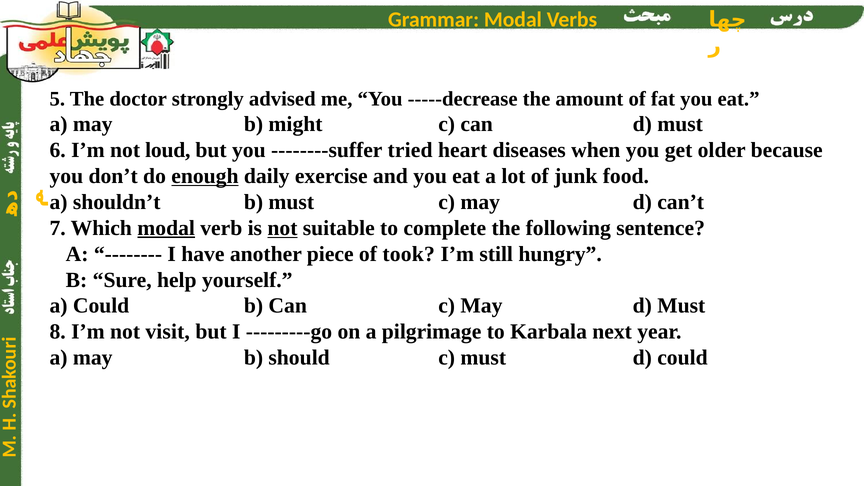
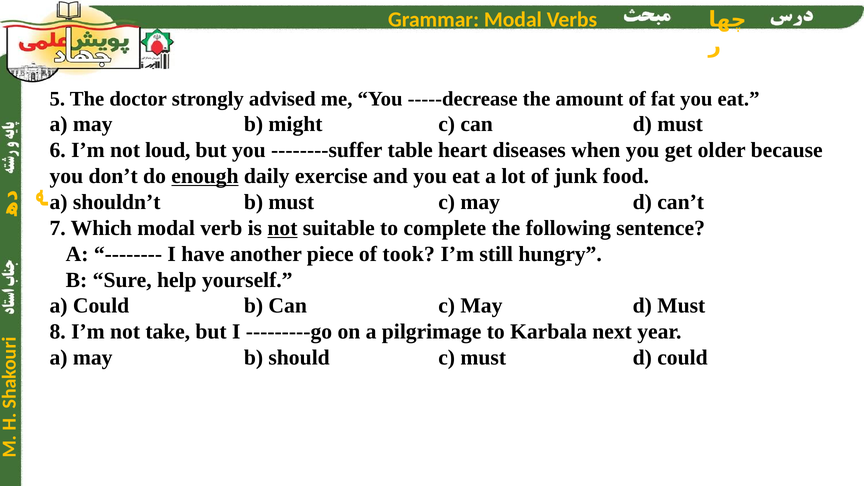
tried: tried -> table (410, 150)
modal underline: present -> none (166, 228)
visit: visit -> take (168, 332)
